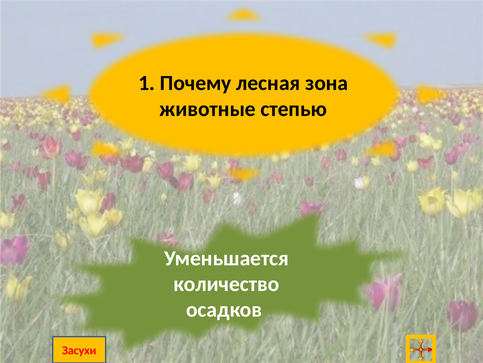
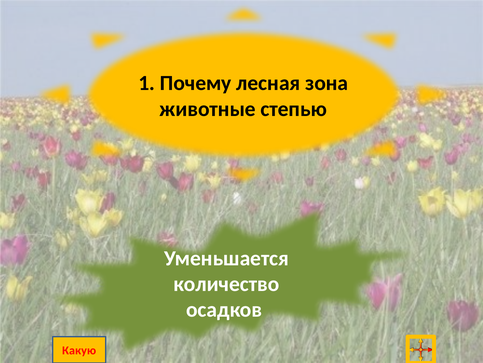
Засухи: Засухи -> Какую (79, 350)
